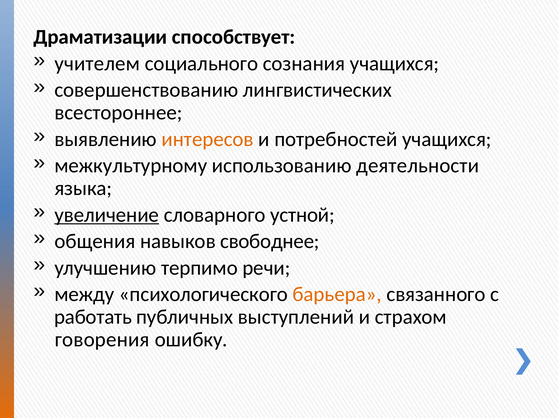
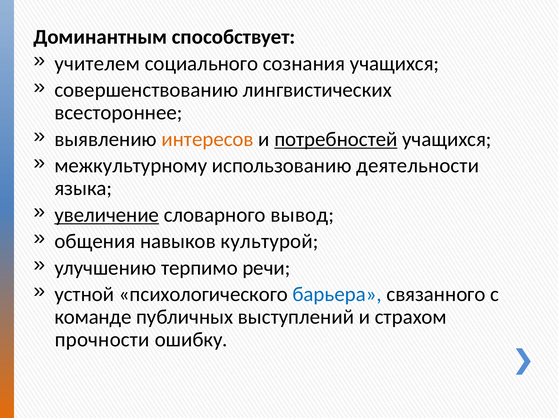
Драматизации: Драматизации -> Доминантным (100, 37)
потребностей underline: none -> present (336, 139)
устной: устной -> вывод (302, 215)
свободнее: свободнее -> культурой (270, 242)
между: между -> устной (84, 295)
барьера colour: orange -> blue (337, 295)
работать: работать -> команде (93, 317)
говорения: говорения -> прочности (102, 340)
